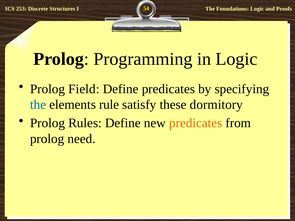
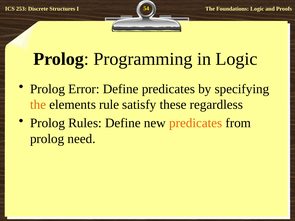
Field: Field -> Error (84, 89)
the colour: blue -> orange (38, 105)
dormitory: dormitory -> regardless (216, 105)
